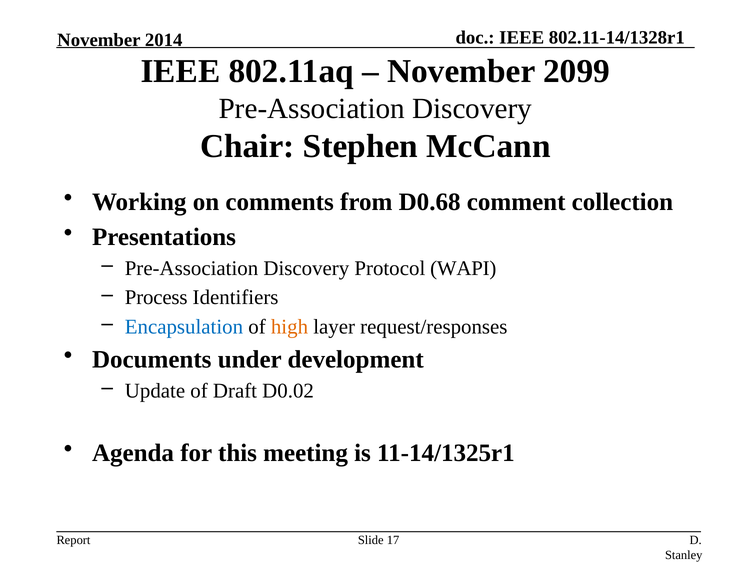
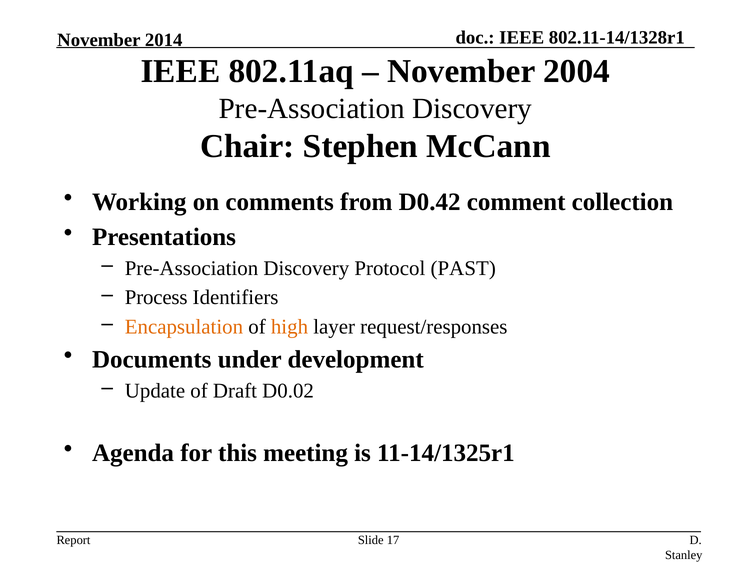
2099: 2099 -> 2004 (577, 71)
D0.68: D0.68 -> D0.42 (430, 202)
WAPI: WAPI -> PAST (463, 268)
Encapsulation colour: blue -> orange (184, 327)
